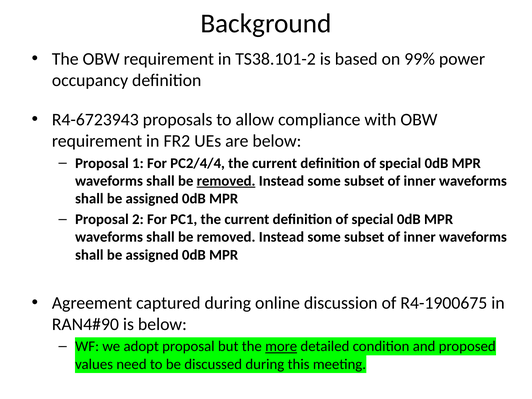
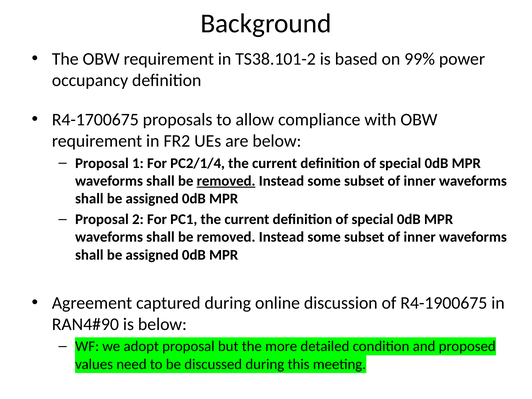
R4-6723943: R4-6723943 -> R4-1700675 (95, 120)
PC2/4/4: PC2/4/4 -> PC2/1/4 (198, 163)
more underline: present -> none (281, 346)
